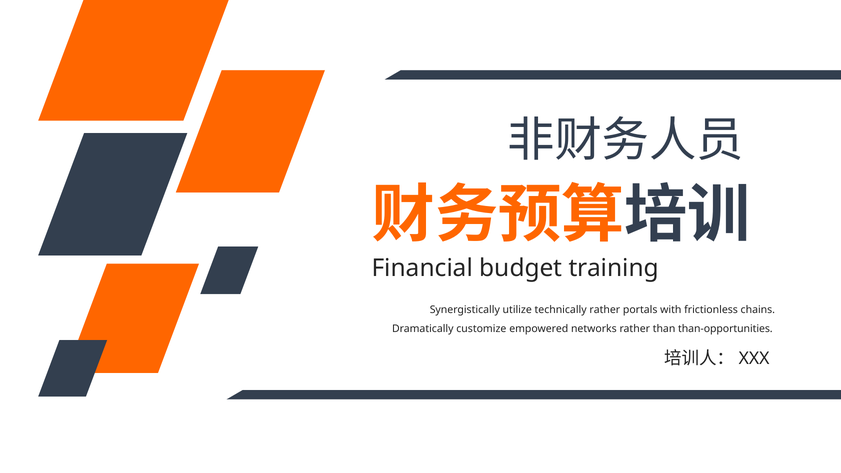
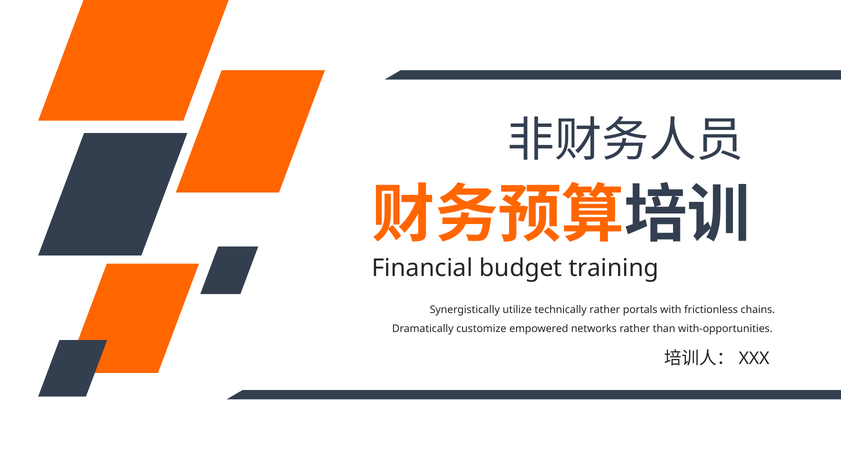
than-opportunities: than-opportunities -> with-opportunities (725, 329)
